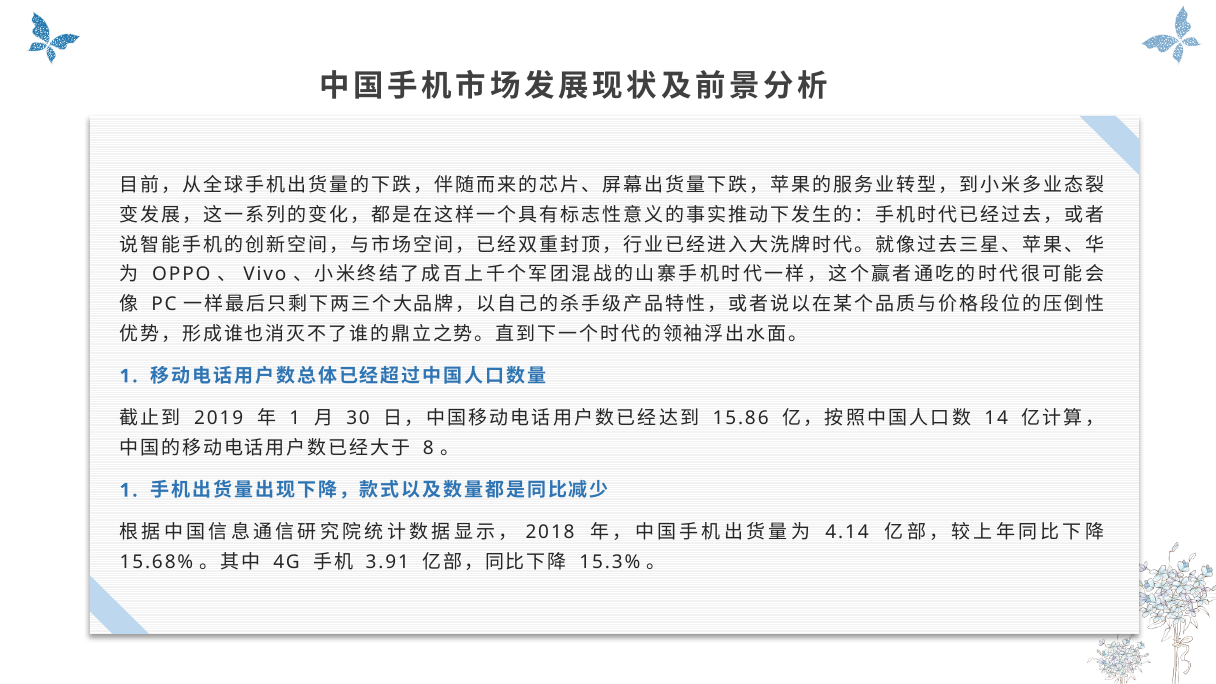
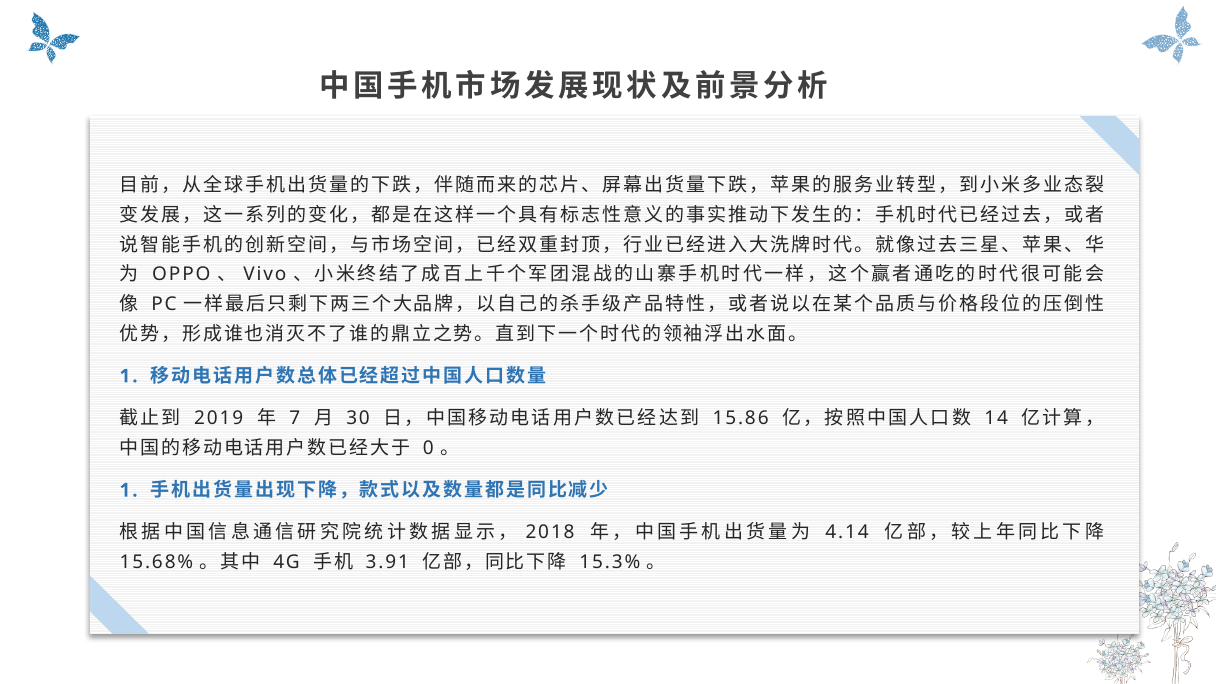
1: 1 -> 7 (295, 418)
8: 8 -> 0 (428, 448)
